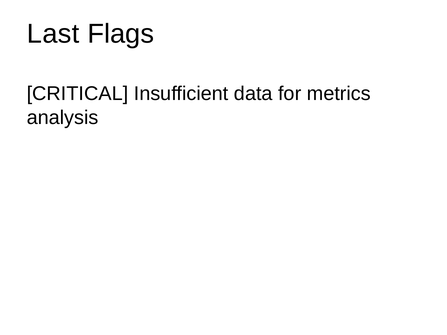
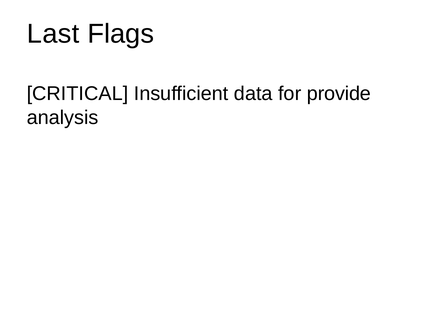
metrics: metrics -> provide (339, 94)
